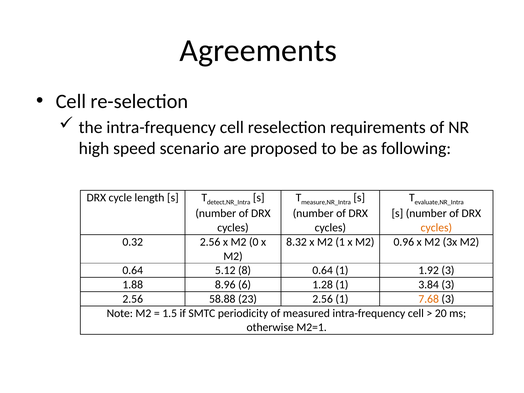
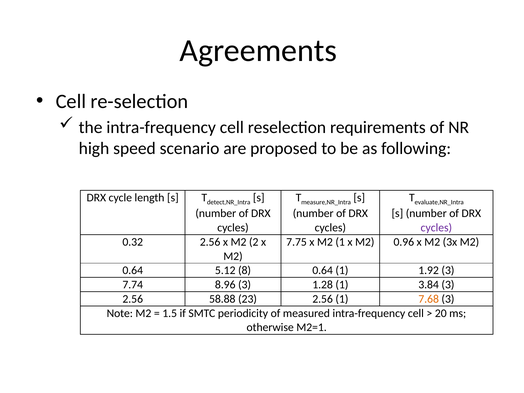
cycles colour: orange -> purple (436, 228)
0: 0 -> 2 (254, 242)
8.32: 8.32 -> 7.75 (297, 242)
1.88: 1.88 -> 7.74 (133, 285)
8.96 6: 6 -> 3 (245, 285)
